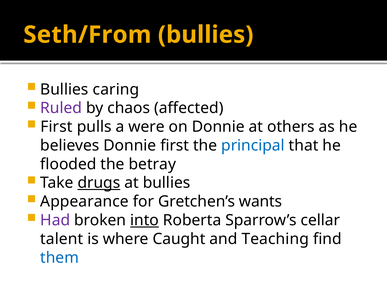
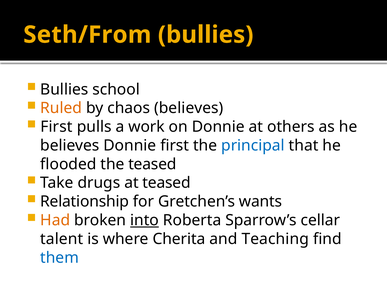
caring: caring -> school (116, 89)
Ruled colour: purple -> orange (61, 108)
chaos affected: affected -> believes (189, 108)
were: were -> work (147, 127)
the betray: betray -> teased (152, 164)
drugs underline: present -> none (99, 183)
at bullies: bullies -> teased (167, 183)
Appearance: Appearance -> Relationship (85, 202)
Had colour: purple -> orange (55, 220)
Caught: Caught -> Cherita (179, 239)
